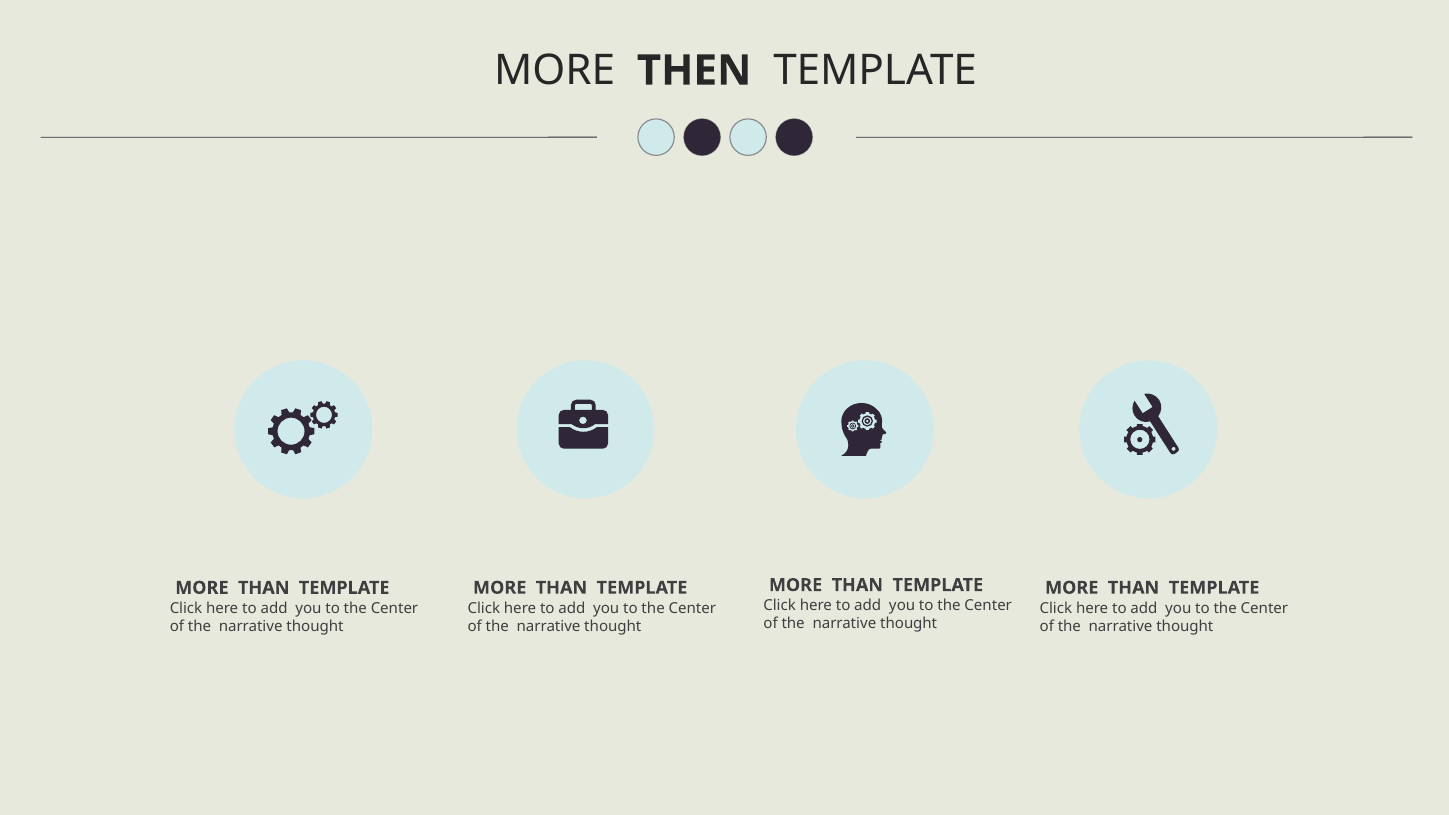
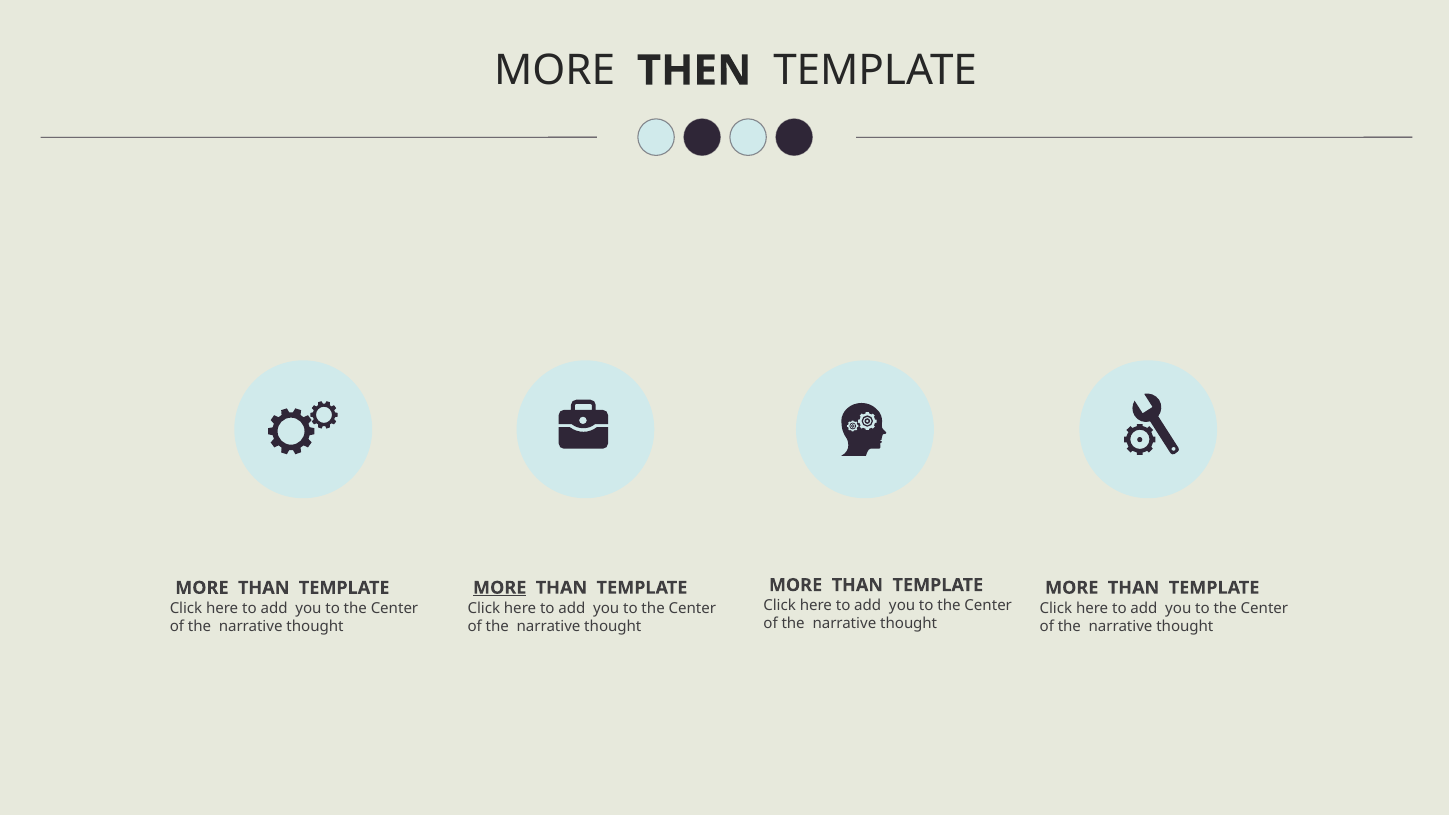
MORE underline: none -> present (500, 588)
